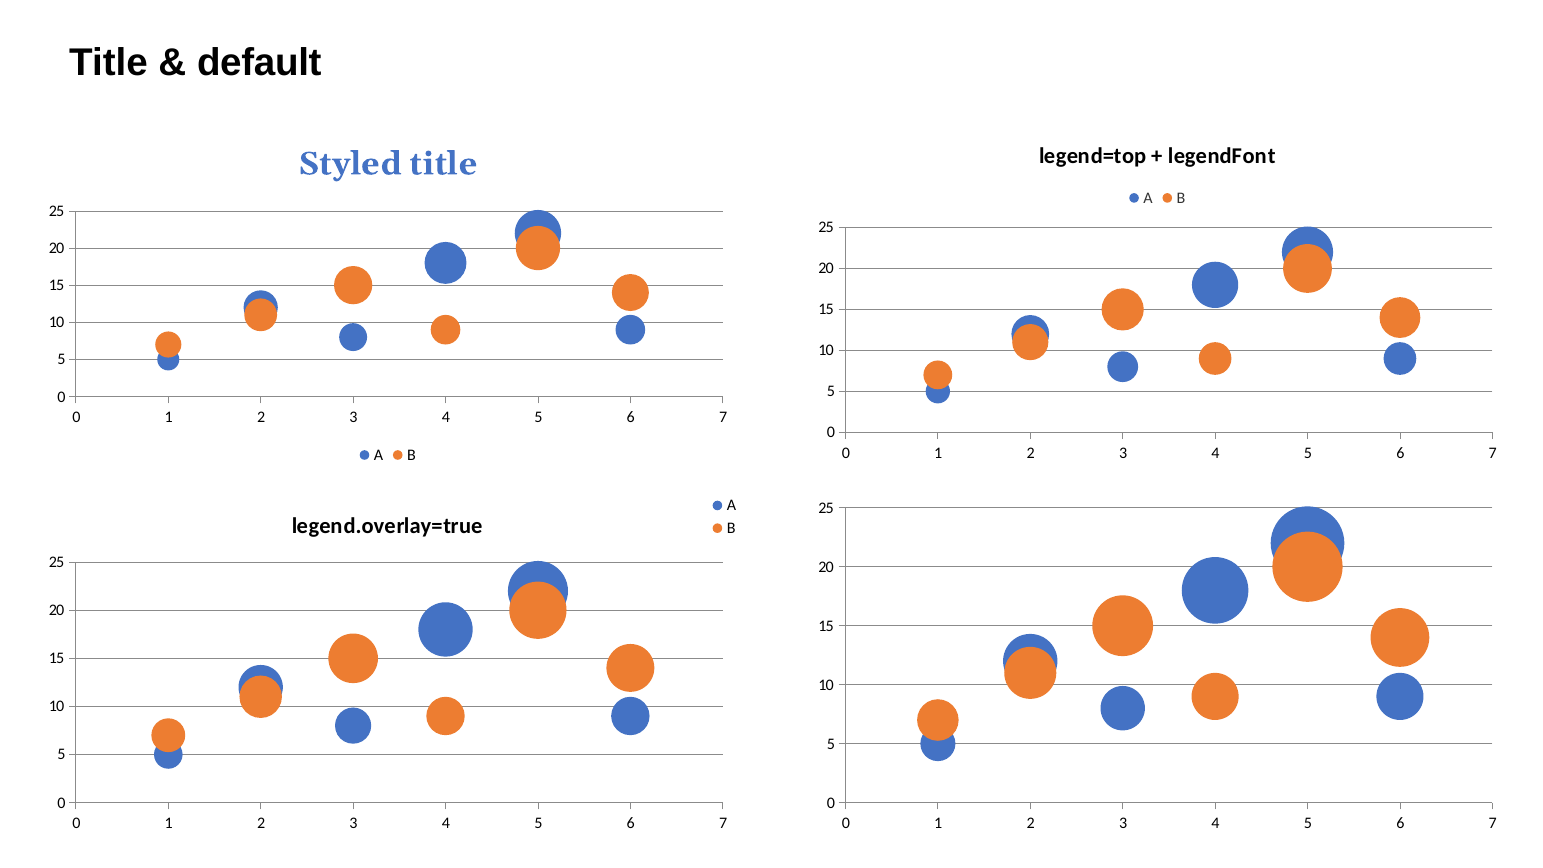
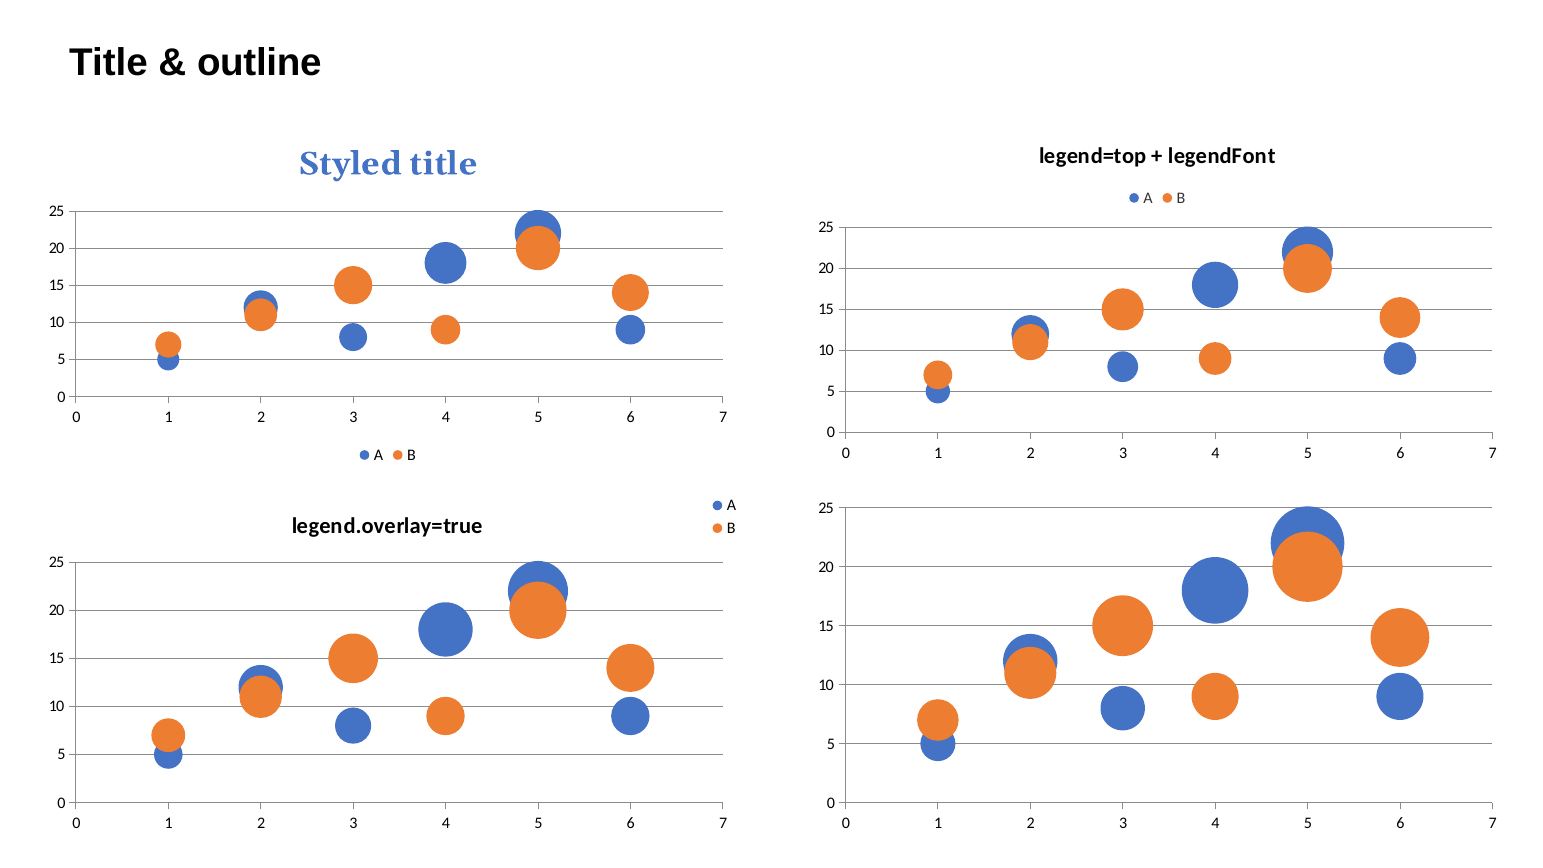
default: default -> outline (259, 63)
